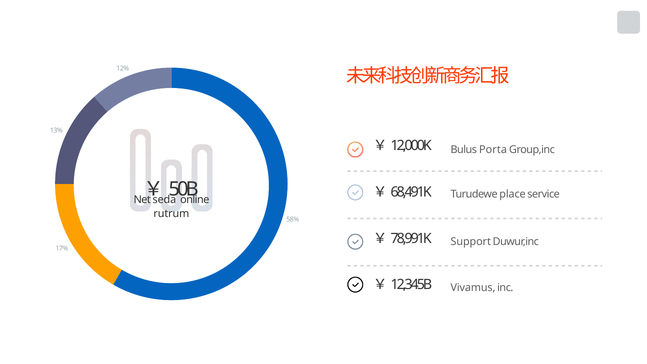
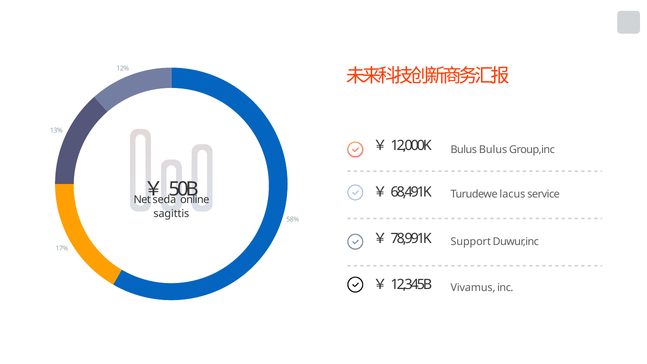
Bulus Porta: Porta -> Bulus (493, 150)
place: place -> lacus (512, 194)
rutrum: rutrum -> sagittis (171, 214)
